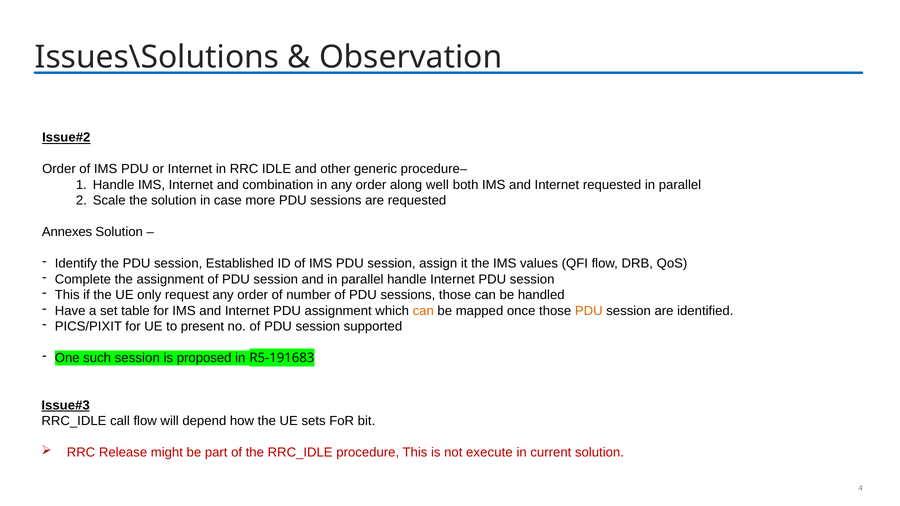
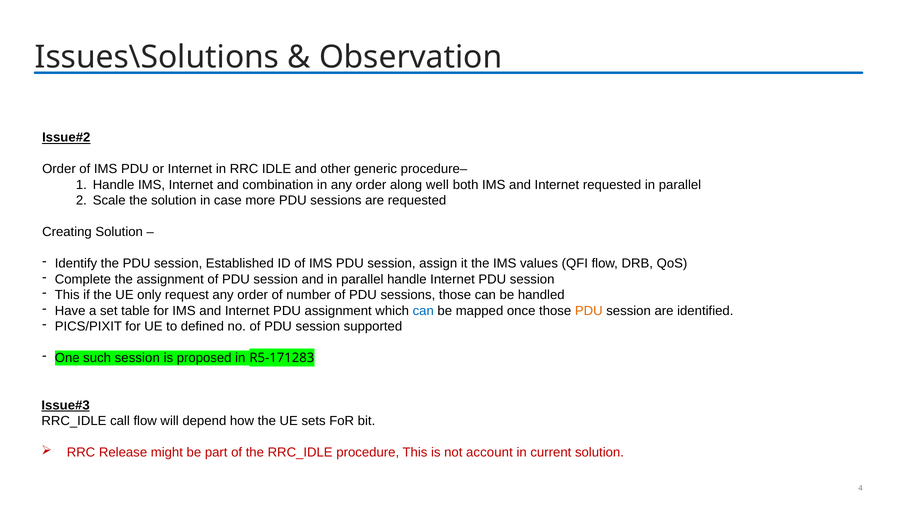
Annexes: Annexes -> Creating (67, 232)
can colour: orange -> blue (423, 311)
present: present -> defined (202, 327)
R5-191683: R5-191683 -> R5-171283 (282, 358)
execute: execute -> account (489, 453)
